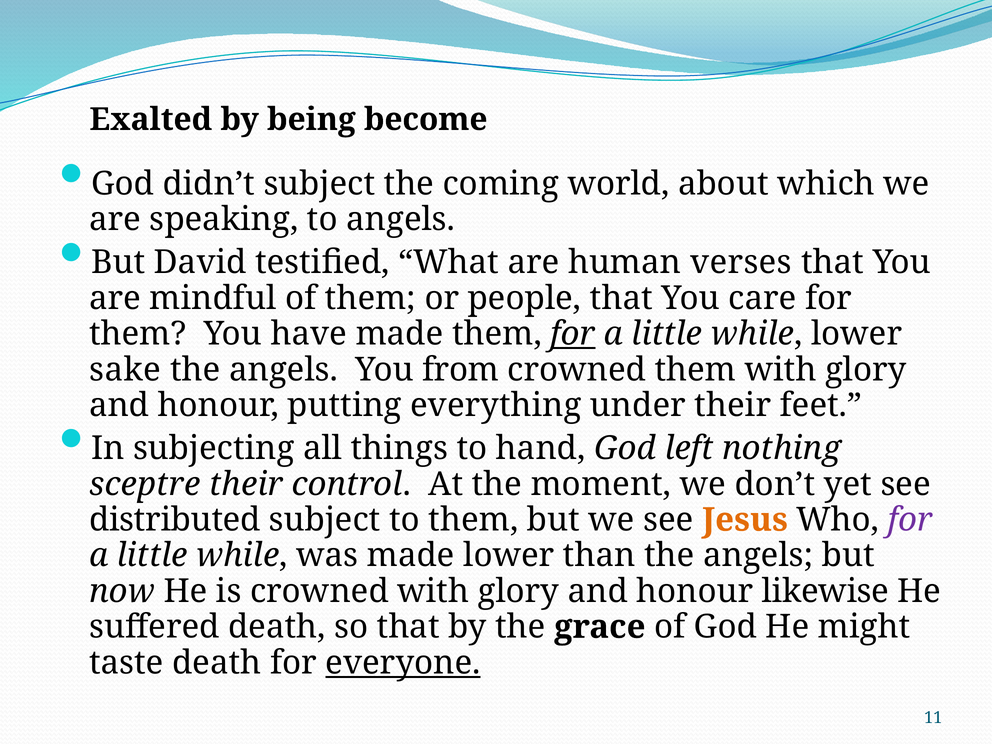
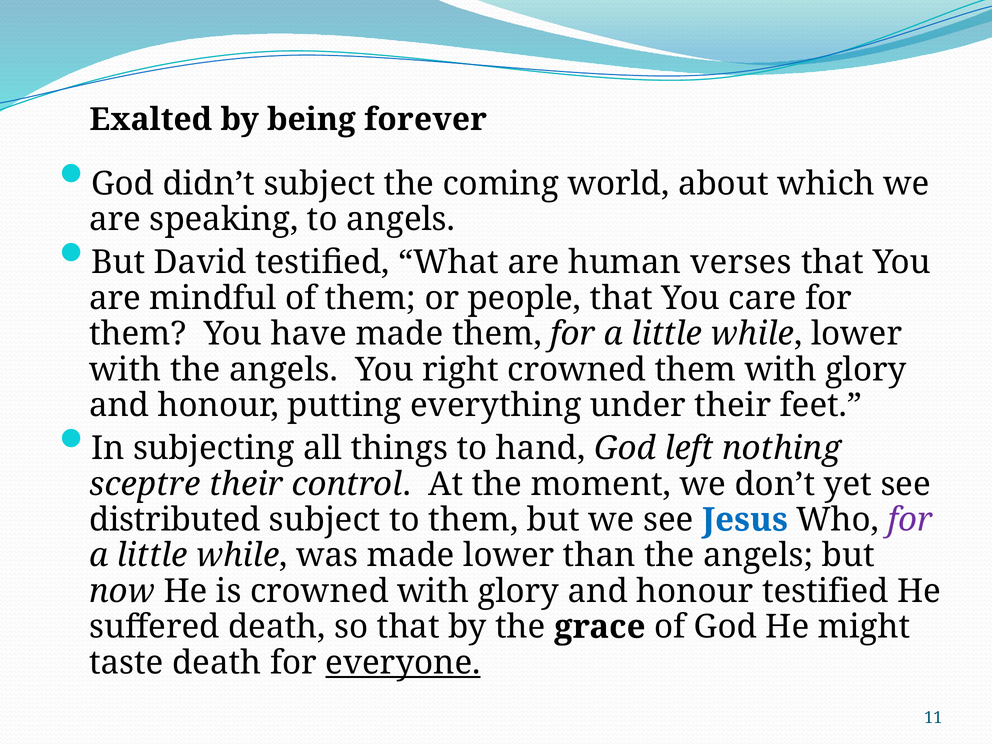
become: become -> forever (426, 119)
for underline: present -> none (573, 334)
sake: sake -> with (125, 370)
from: from -> right (460, 370)
Jesus colour: orange -> blue (745, 520)
honour likewise: likewise -> testified (825, 591)
